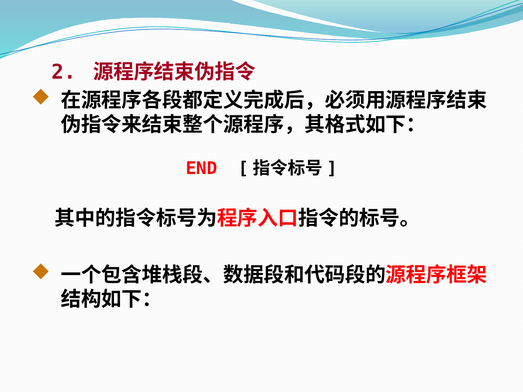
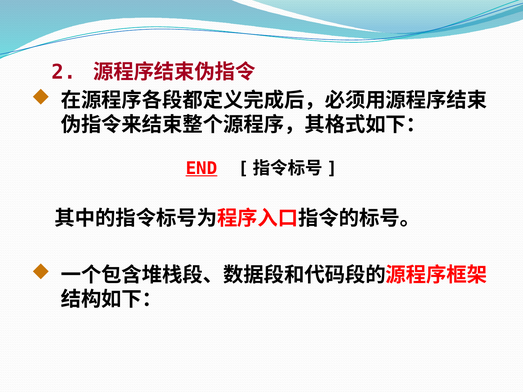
END underline: none -> present (201, 168)
